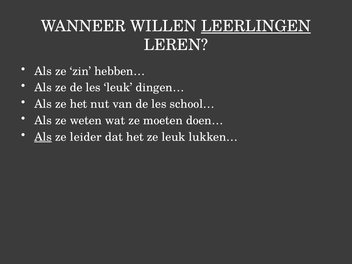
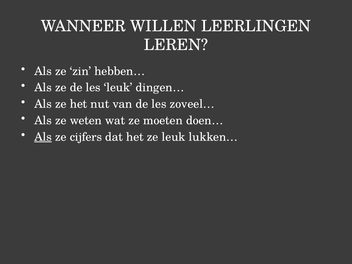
LEERLINGEN underline: present -> none (256, 26)
school…: school… -> zoveel… (192, 104)
leider: leider -> cijfers (86, 137)
